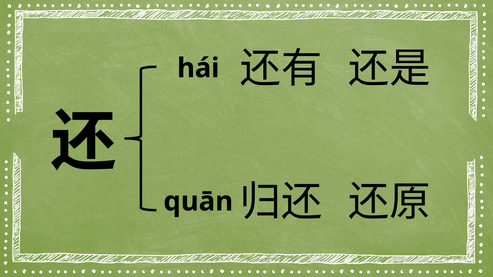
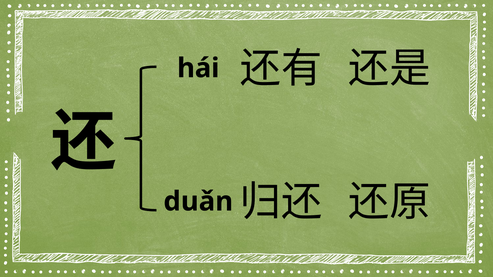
quān: quān -> duǎn (198, 202)
